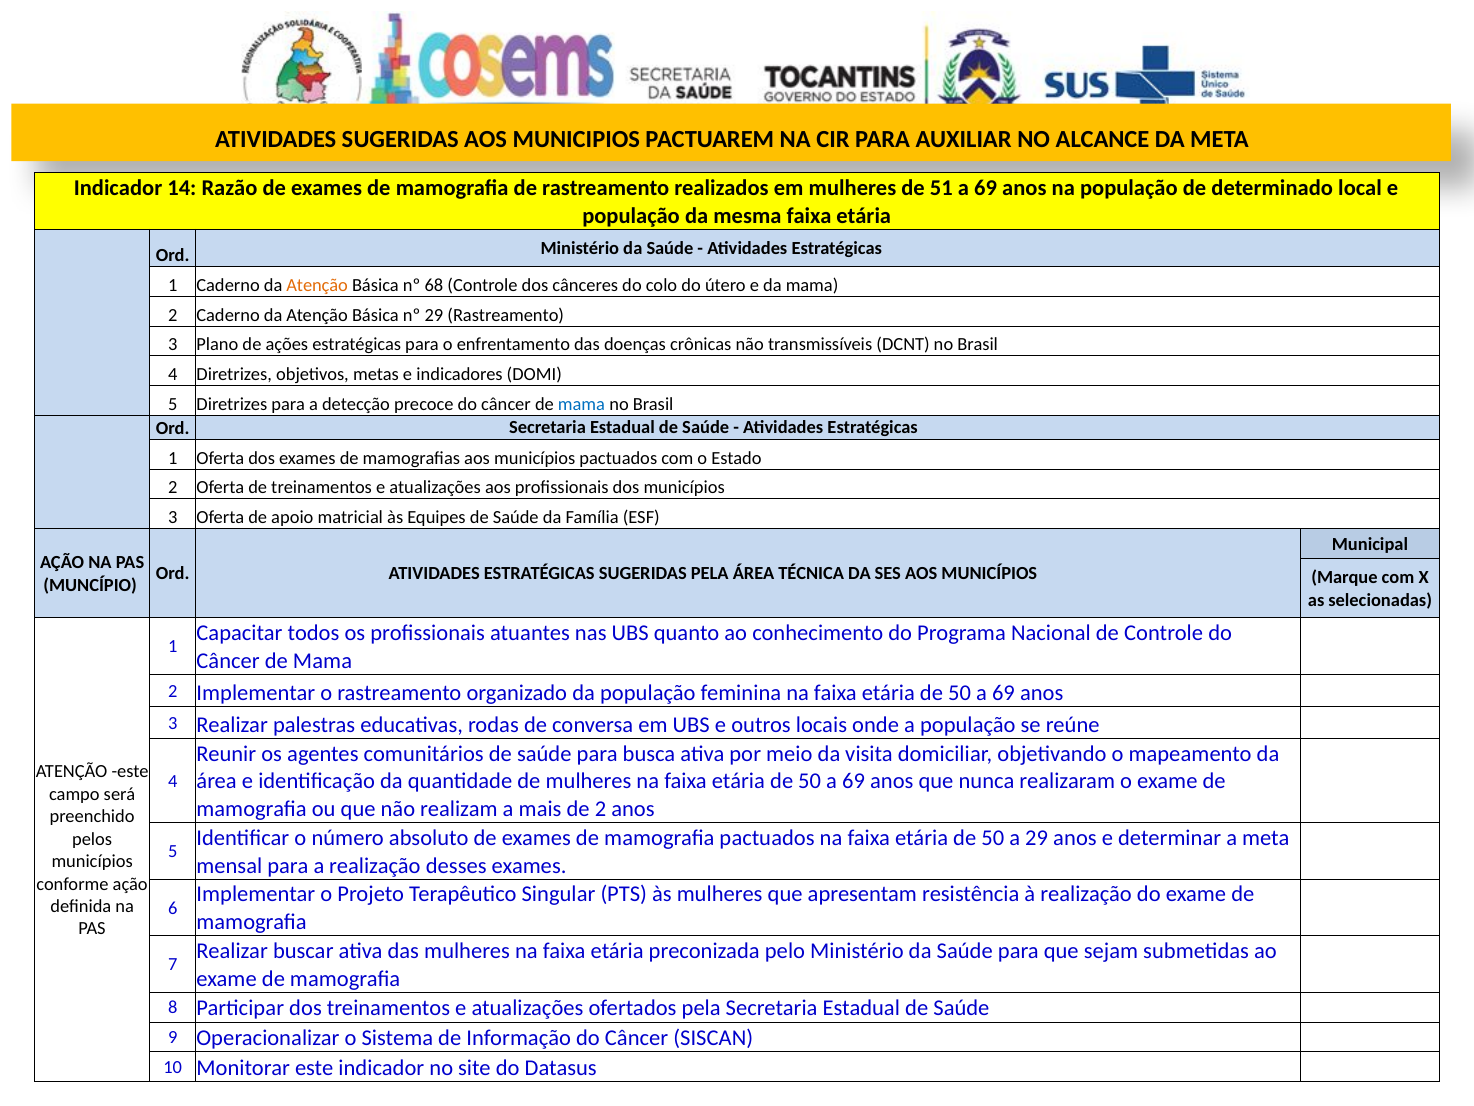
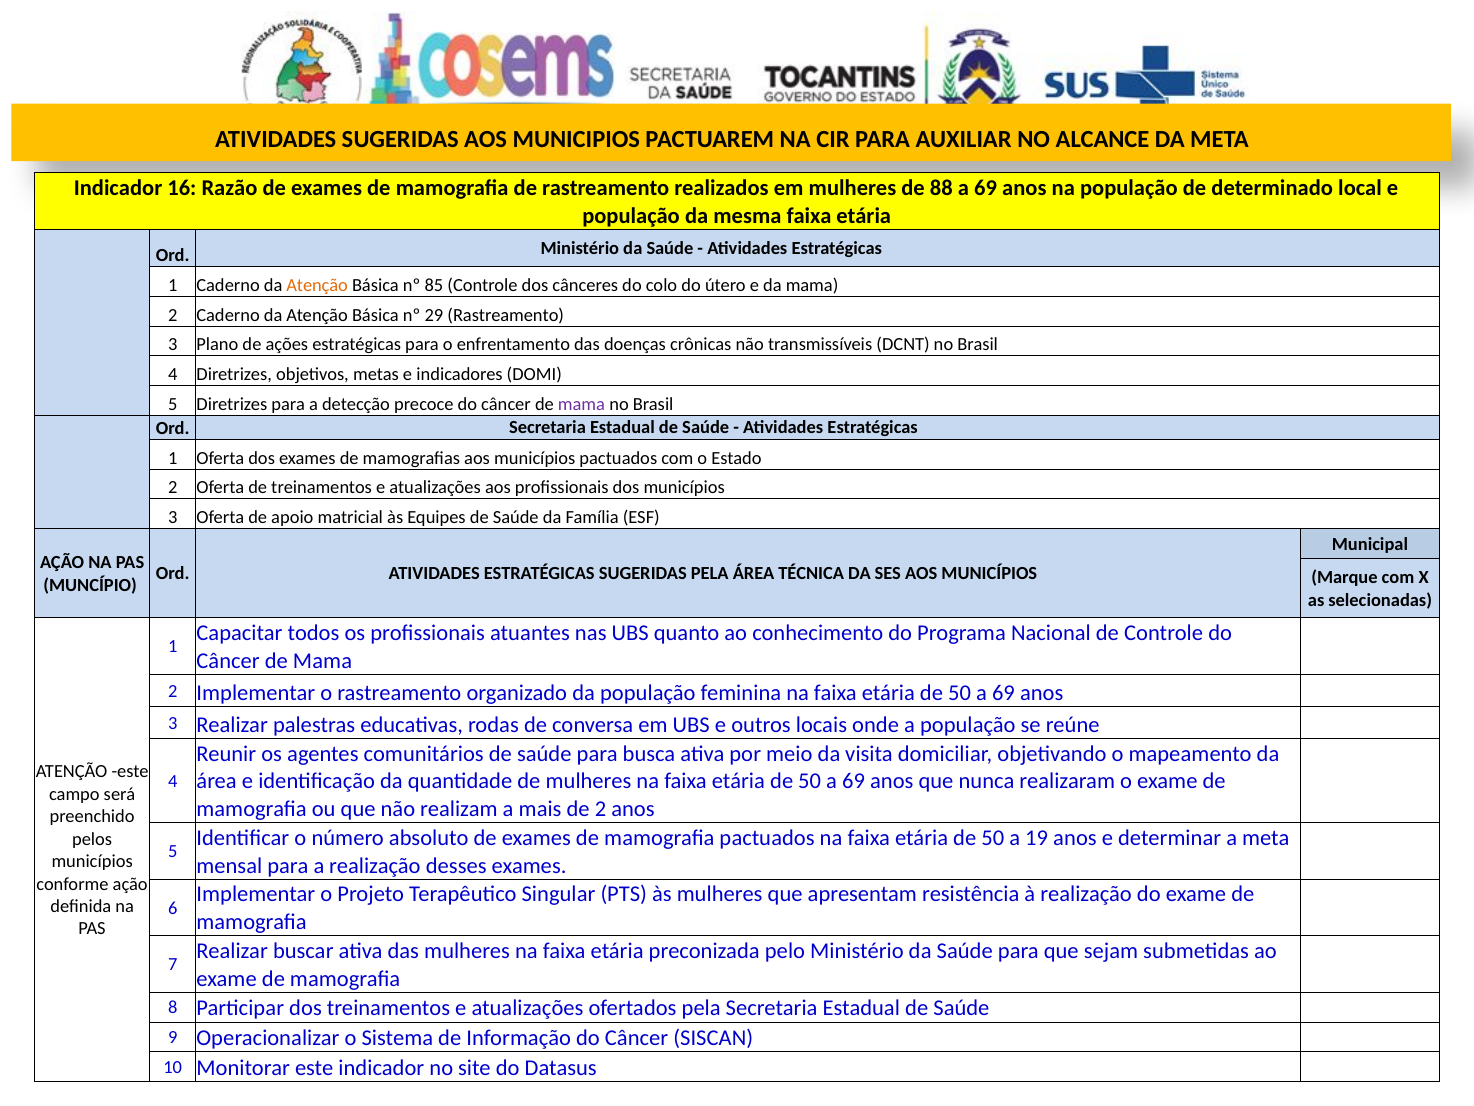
14: 14 -> 16 (182, 188)
51: 51 -> 88 (941, 188)
68: 68 -> 85 (434, 285)
mama colour: blue -> purple (581, 404)
a 29: 29 -> 19 (1037, 838)
